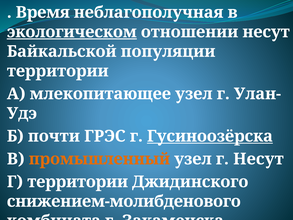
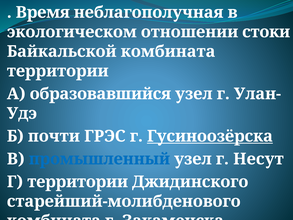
экологическом underline: present -> none (72, 32)
отношении несут: несут -> стоки (266, 32)
Байкальской популяции: популяции -> комбината (168, 51)
млекопитающее: млекопитающее -> образовавшийся (100, 94)
промышленный colour: orange -> blue (99, 159)
снижением-молибденового: снижением-молибденового -> старейший-молибденового (124, 201)
